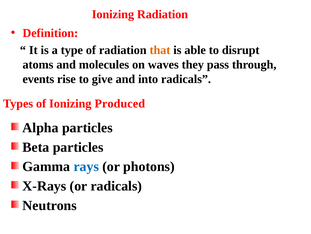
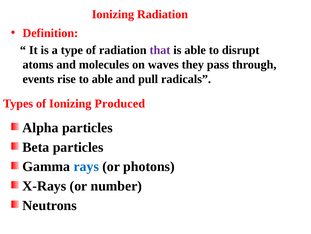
that colour: orange -> purple (160, 50)
to give: give -> able (102, 79)
into: into -> pull (148, 79)
or radicals: radicals -> number (116, 185)
